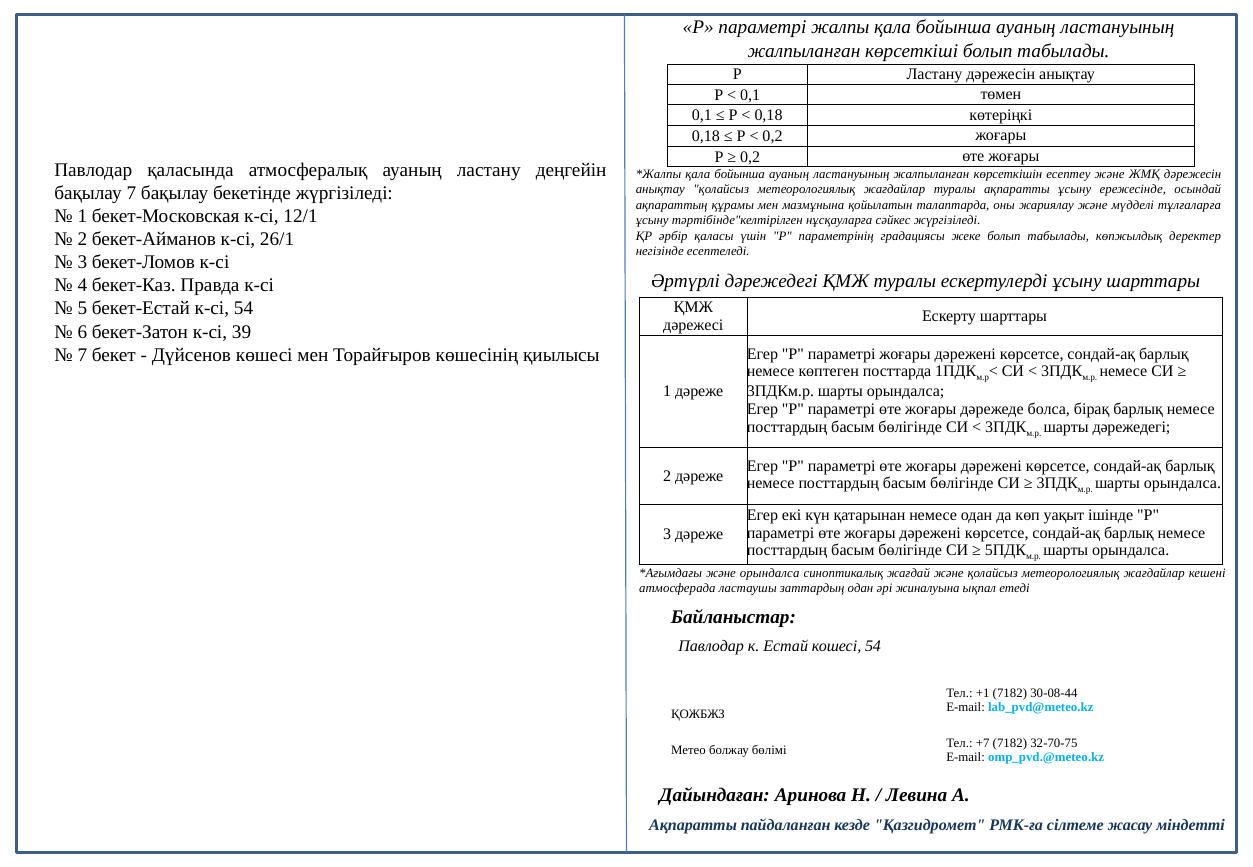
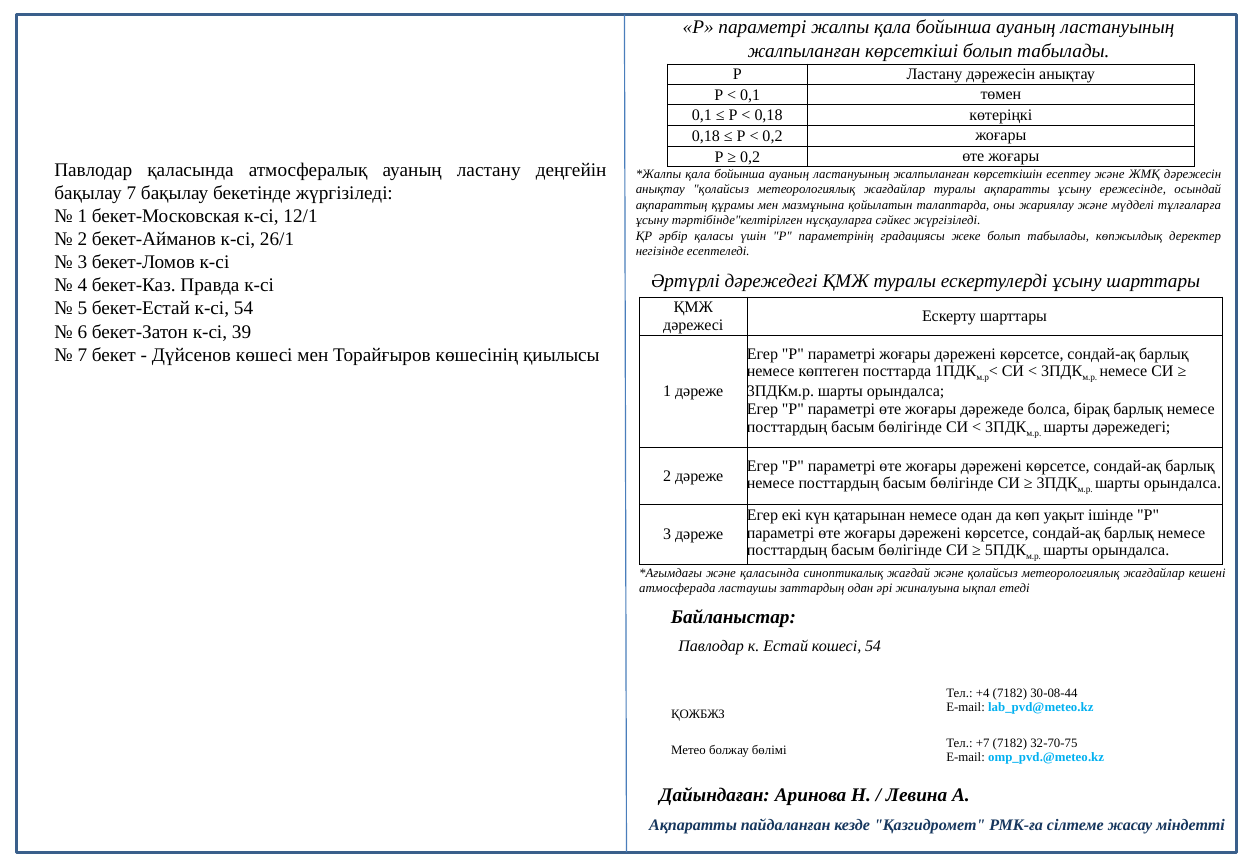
және орындалса: орындалса -> қаласында (770, 573)
+1: +1 -> +4 (983, 693)
